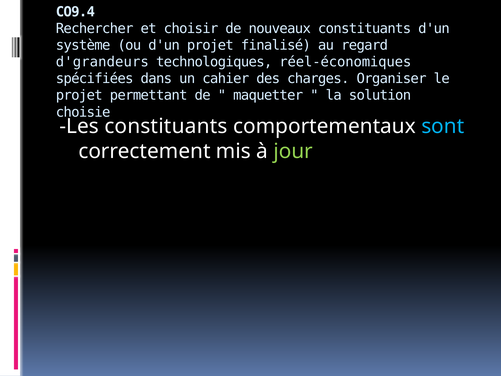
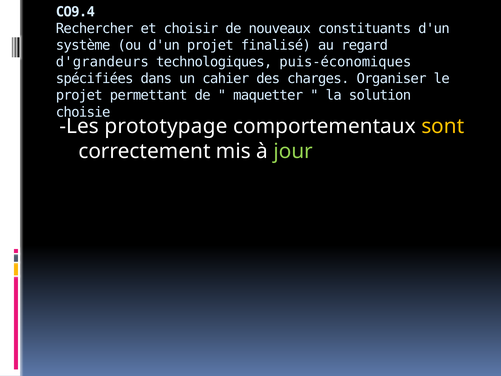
réel-économiques: réel-économiques -> puis-économiques (345, 62)
Les constituants: constituants -> prototypage (166, 126)
sont colour: light blue -> yellow (443, 126)
